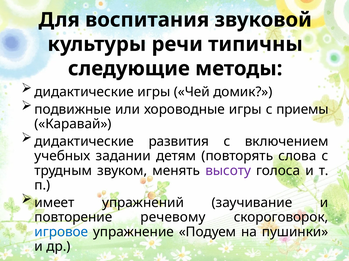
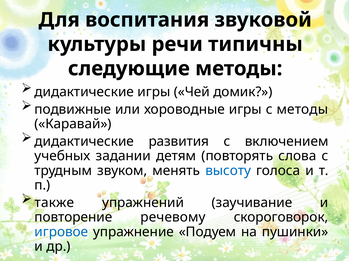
с приемы: приемы -> методы (302, 110)
высоту colour: purple -> blue (228, 171)
имеет: имеет -> также (54, 203)
